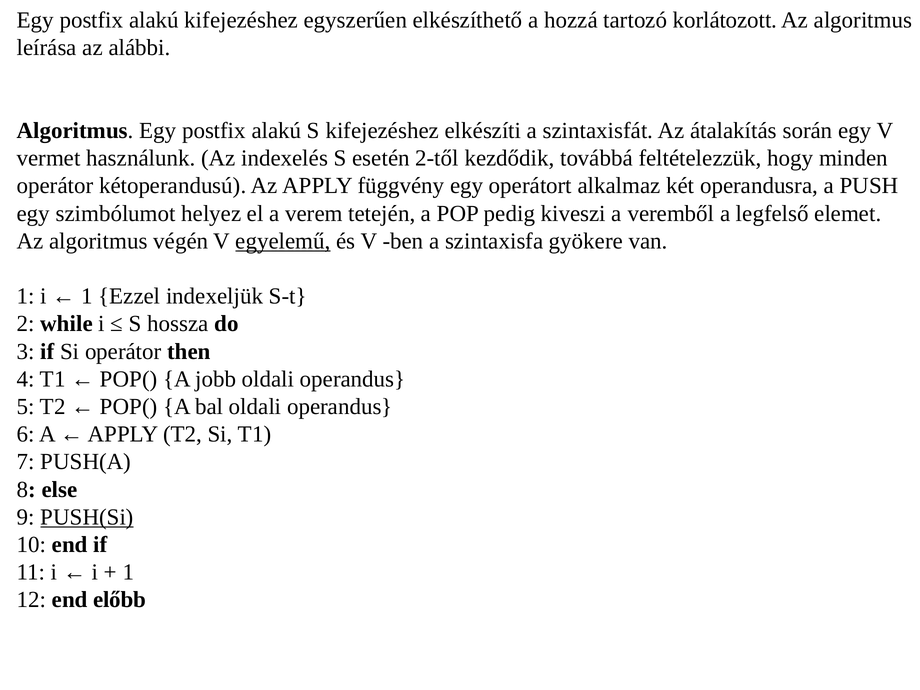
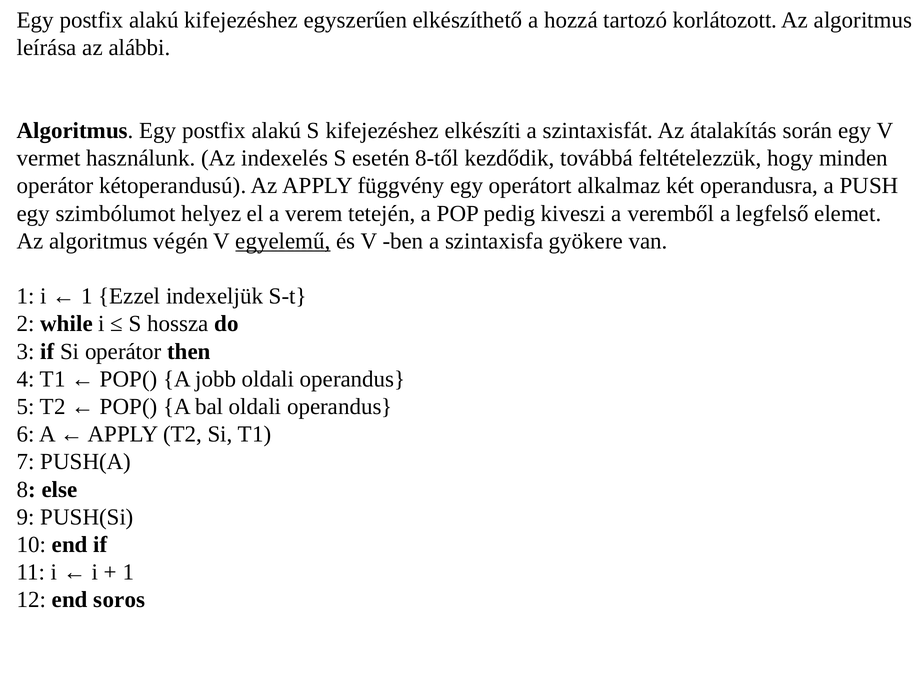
2-től: 2-től -> 8-től (437, 158)
PUSH(Si underline: present -> none (87, 517)
előbb: előbb -> soros (119, 600)
